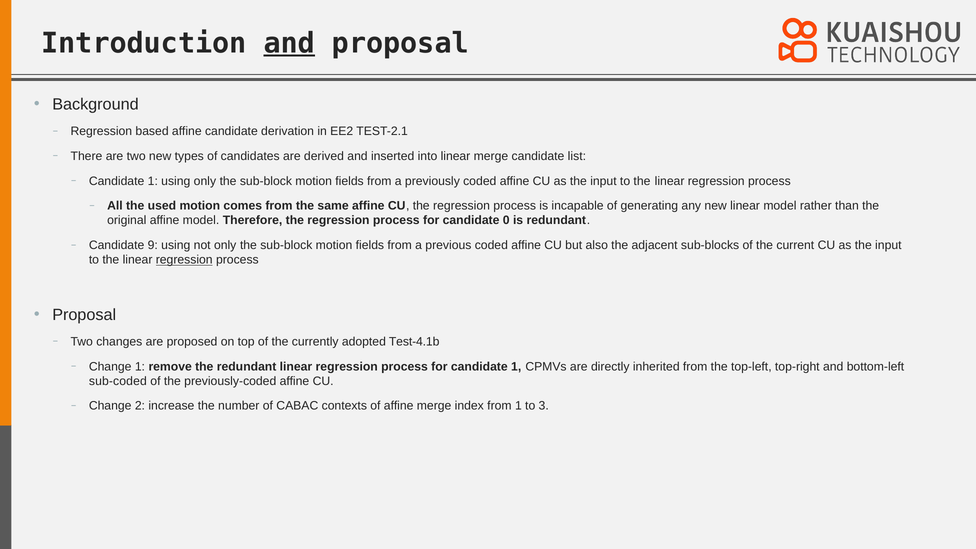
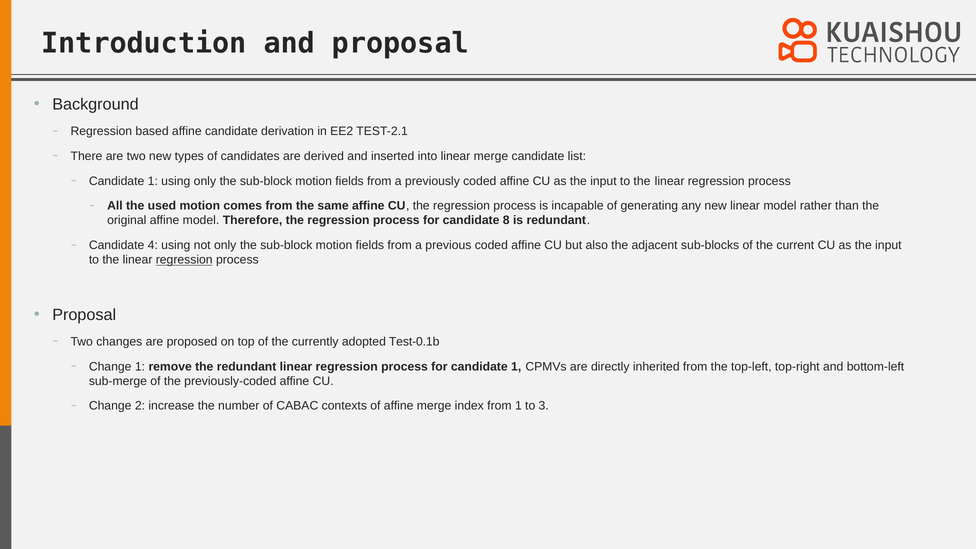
and underline: present -> none (289, 43)
0: 0 -> 8 (506, 220)
9: 9 -> 4 (153, 245)
Test-4.1b: Test-4.1b -> Test-0.1b (414, 342)
sub-coded: sub-coded -> sub-merge (118, 381)
